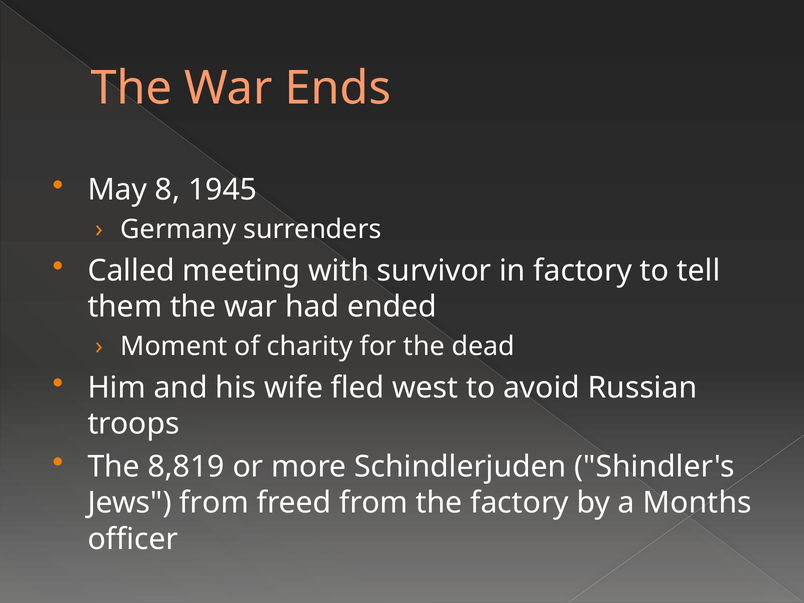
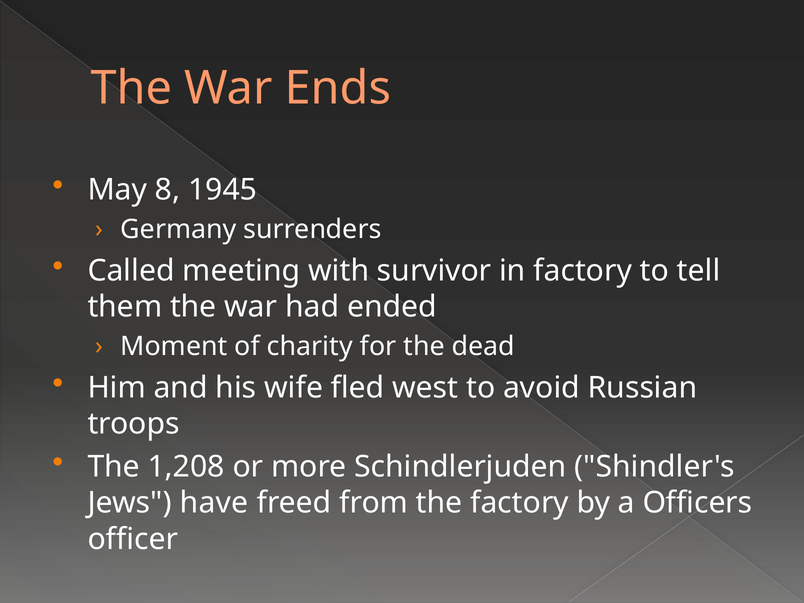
8,819: 8,819 -> 1,208 (186, 467)
Jews from: from -> have (214, 503)
Months: Months -> Officers (697, 503)
